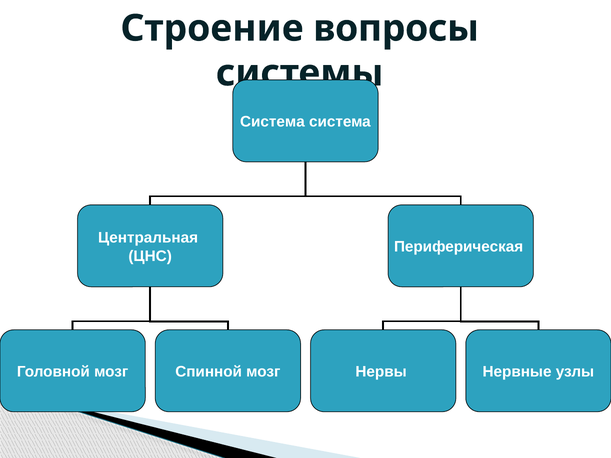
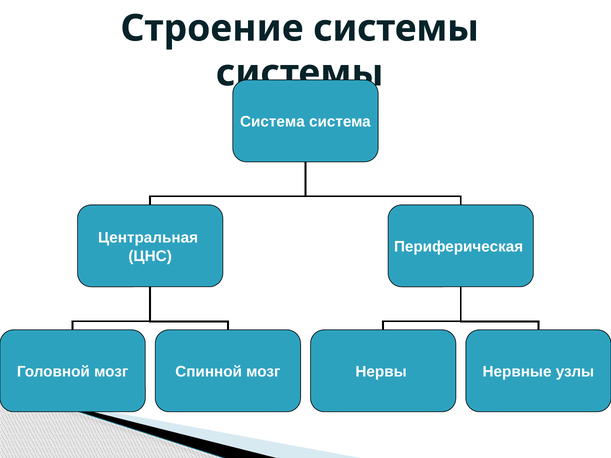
Строение вопросы: вопросы -> системы (396, 28)
